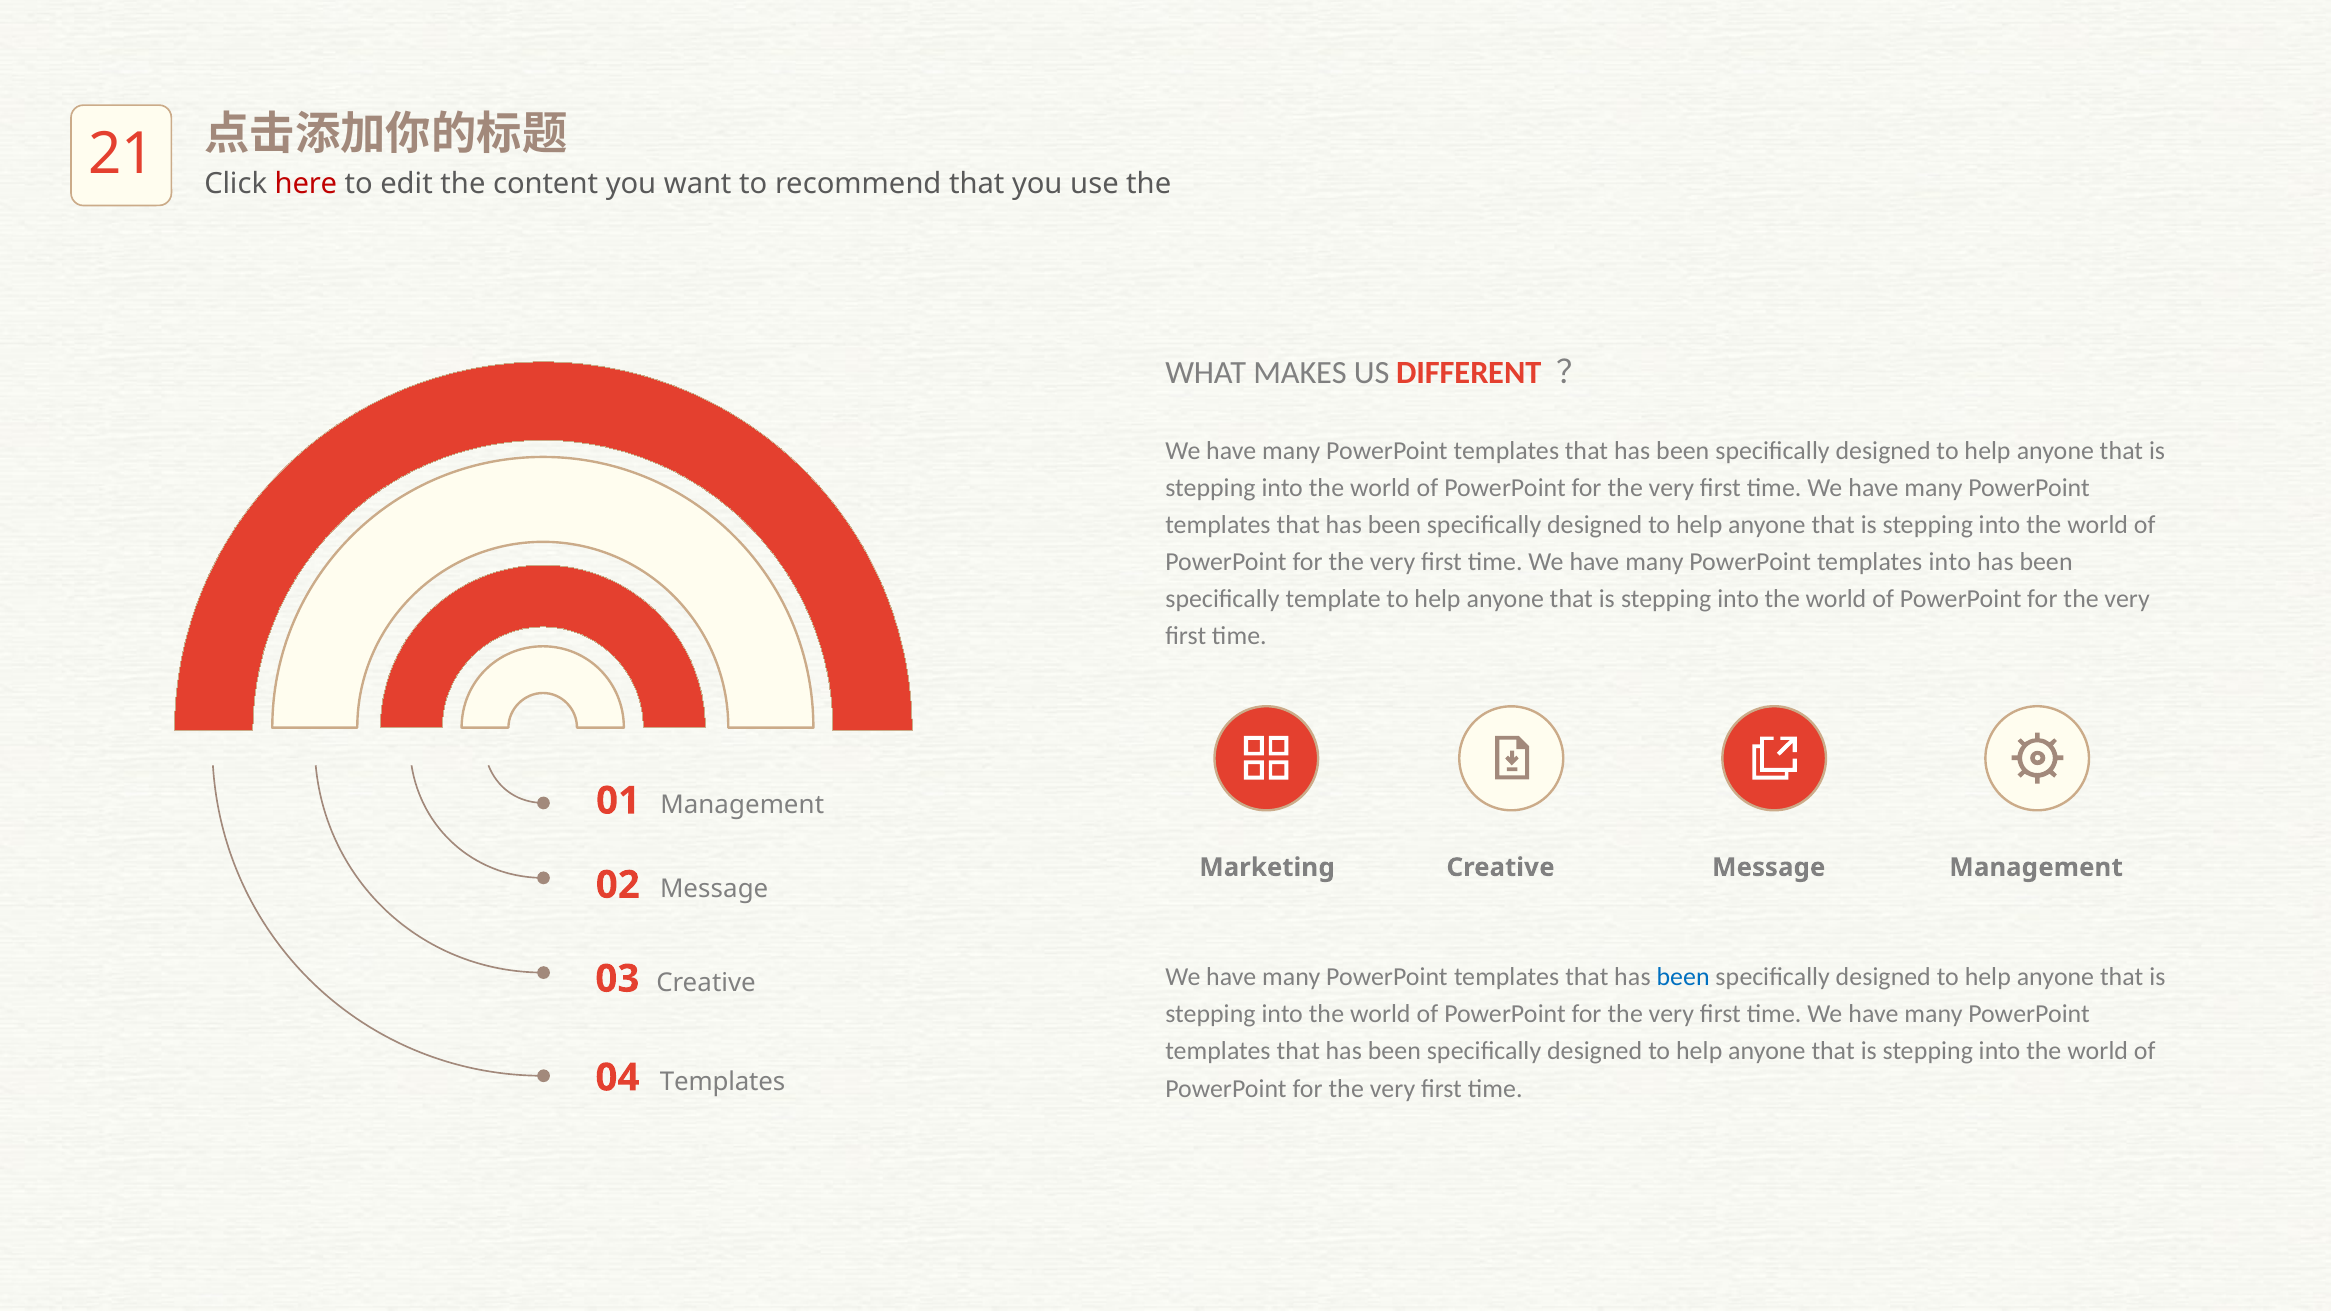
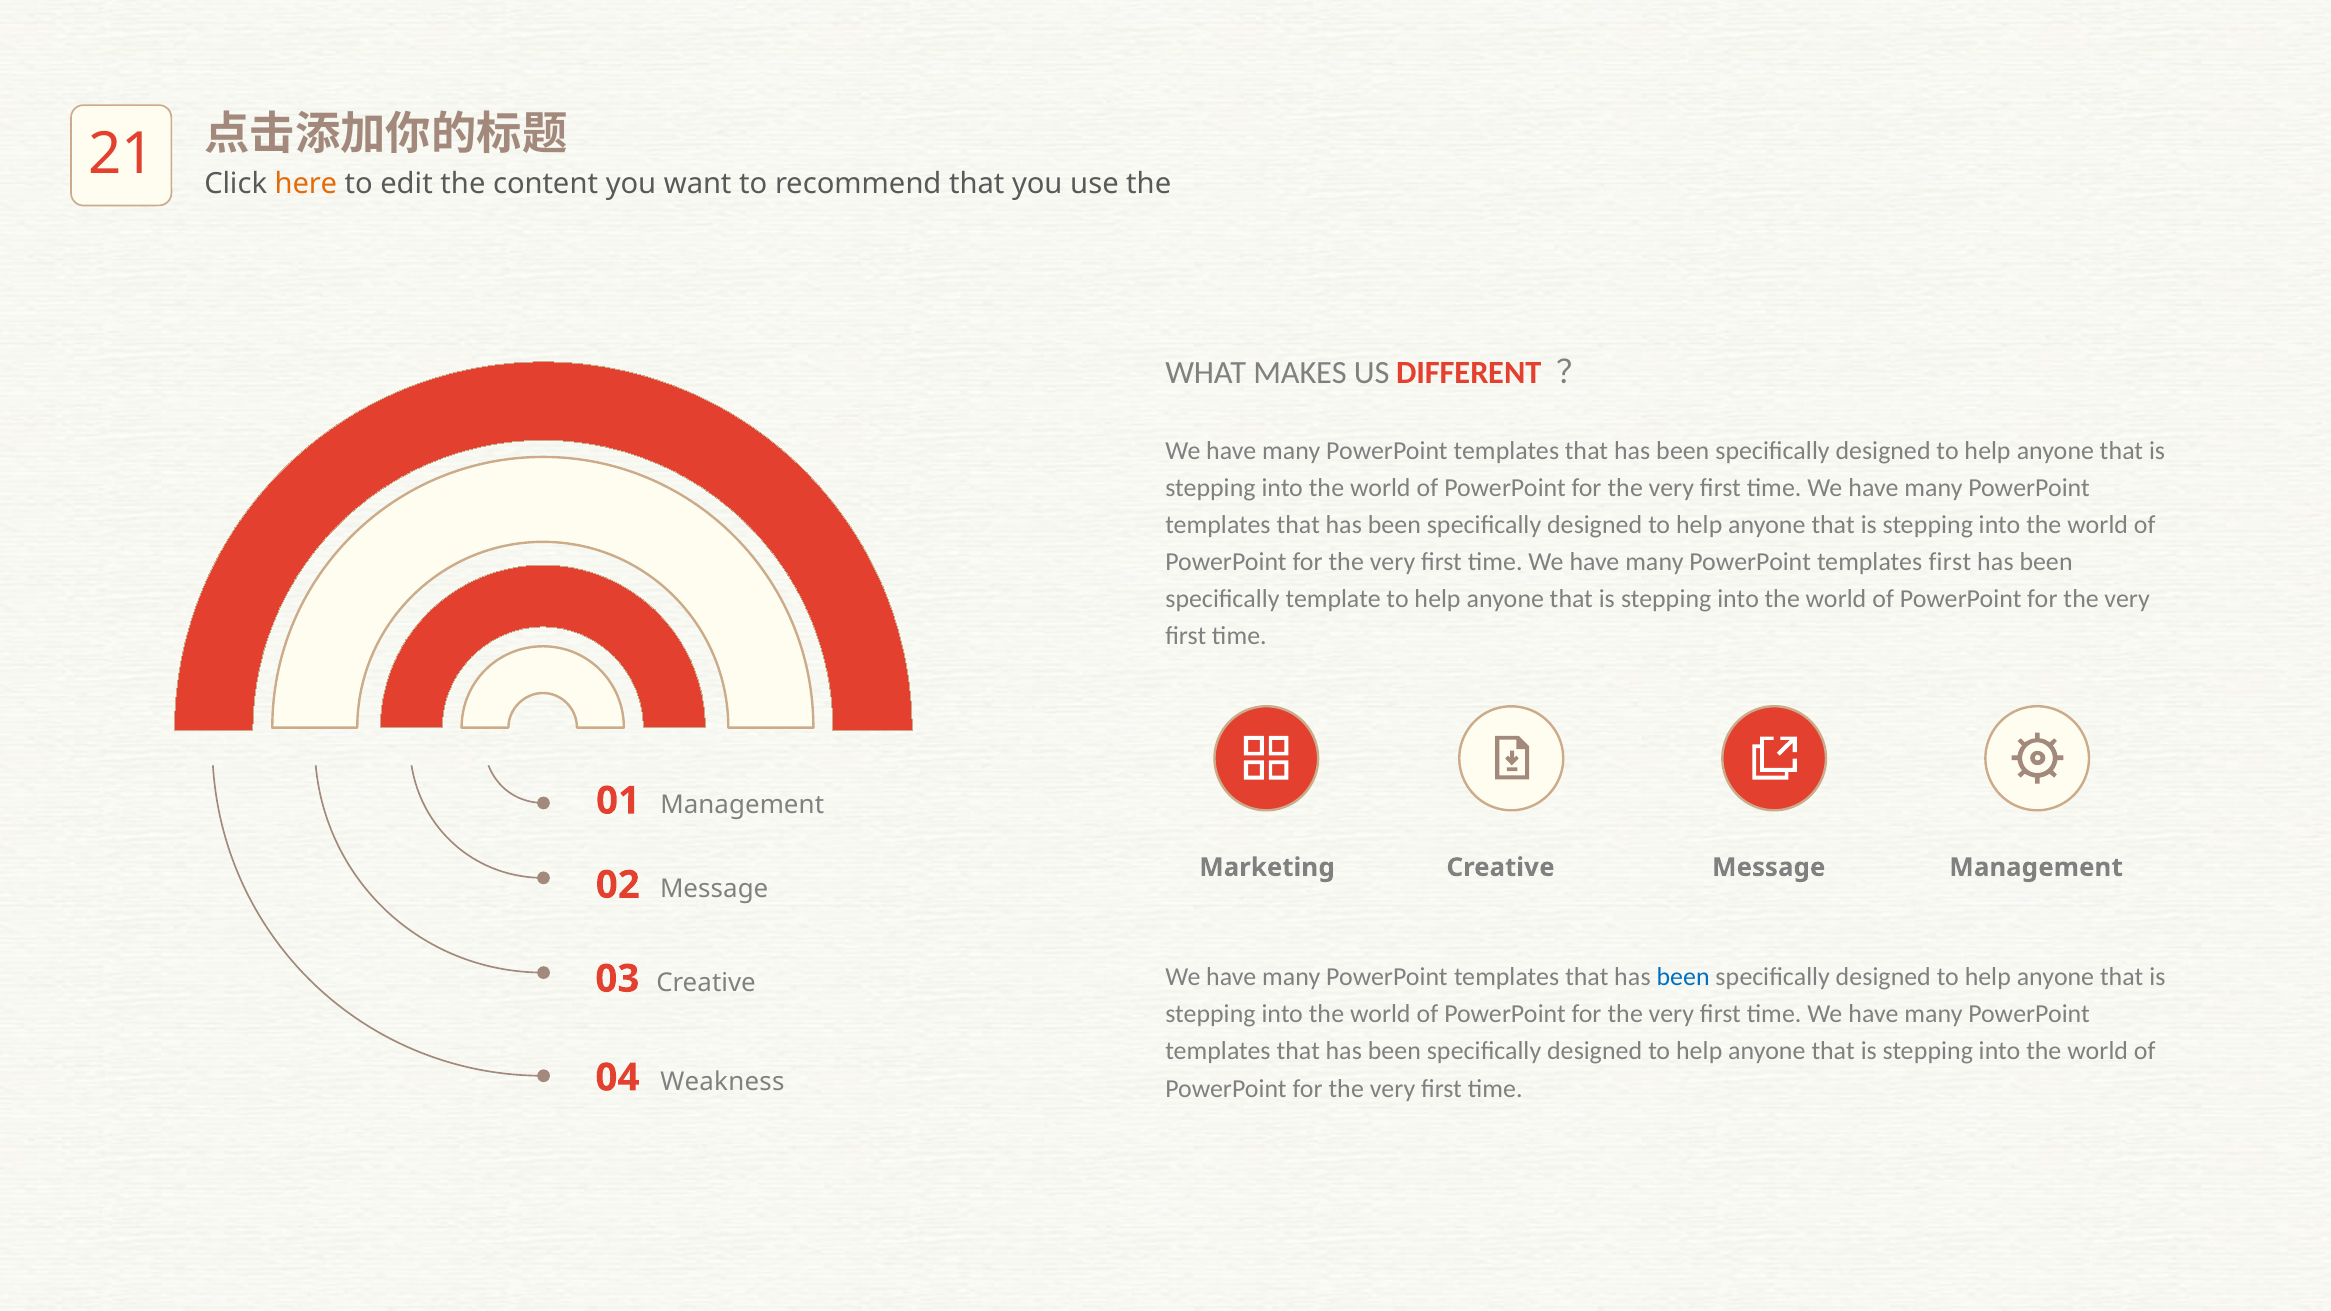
here colour: red -> orange (306, 184)
templates into: into -> first (1950, 562)
04 Templates: Templates -> Weakness (722, 1082)
